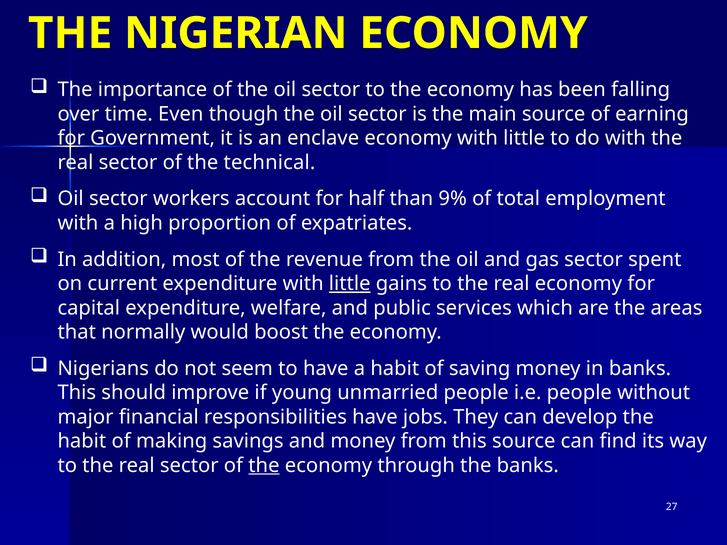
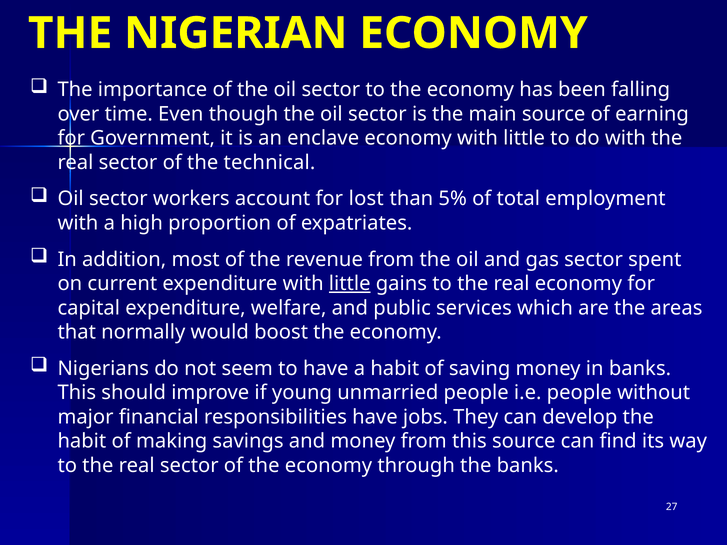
half: half -> lost (366, 199)
9%: 9% -> 5% (453, 199)
the underline: present -> none (264, 466)
